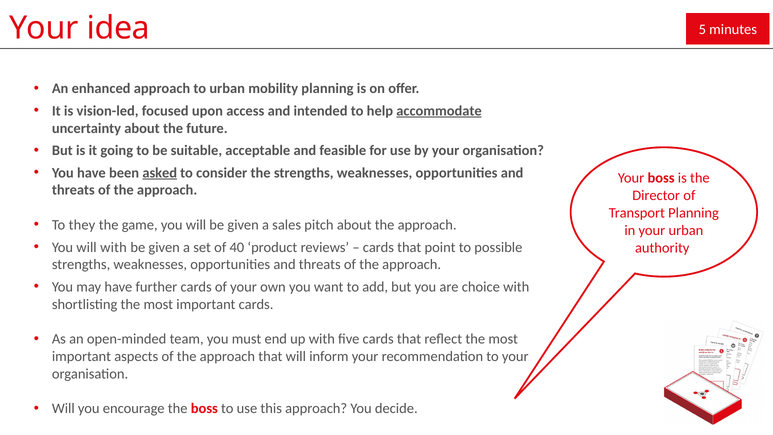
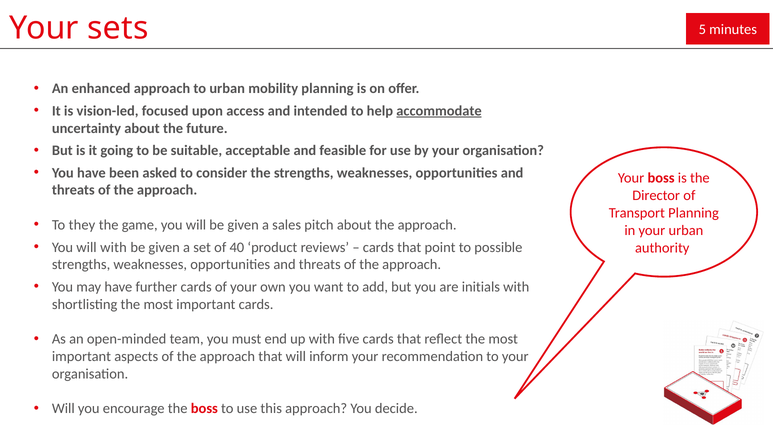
idea: idea -> sets (118, 28)
asked underline: present -> none (160, 173)
choice: choice -> initials (481, 287)
